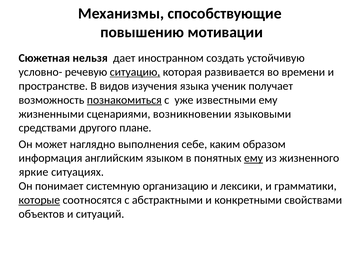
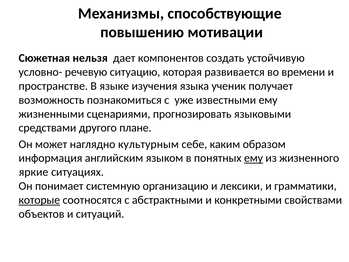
иностранном: иностранном -> компонентов (171, 58)
ситуацию underline: present -> none (135, 72)
видов: видов -> языке (114, 86)
познакомиться underline: present -> none (124, 100)
возникновении: возникновении -> прогнозировать (192, 114)
выполнения: выполнения -> культурным (148, 144)
